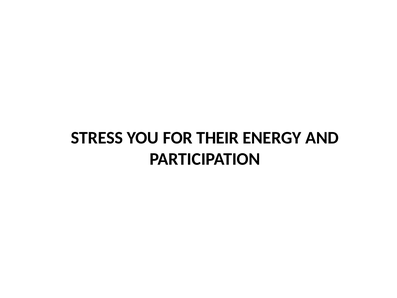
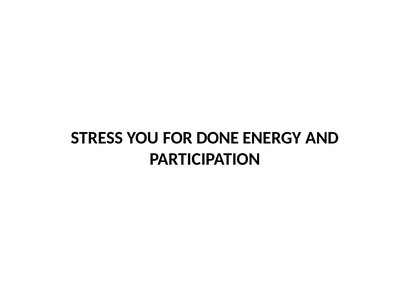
THEIR: THEIR -> DONE (218, 138)
